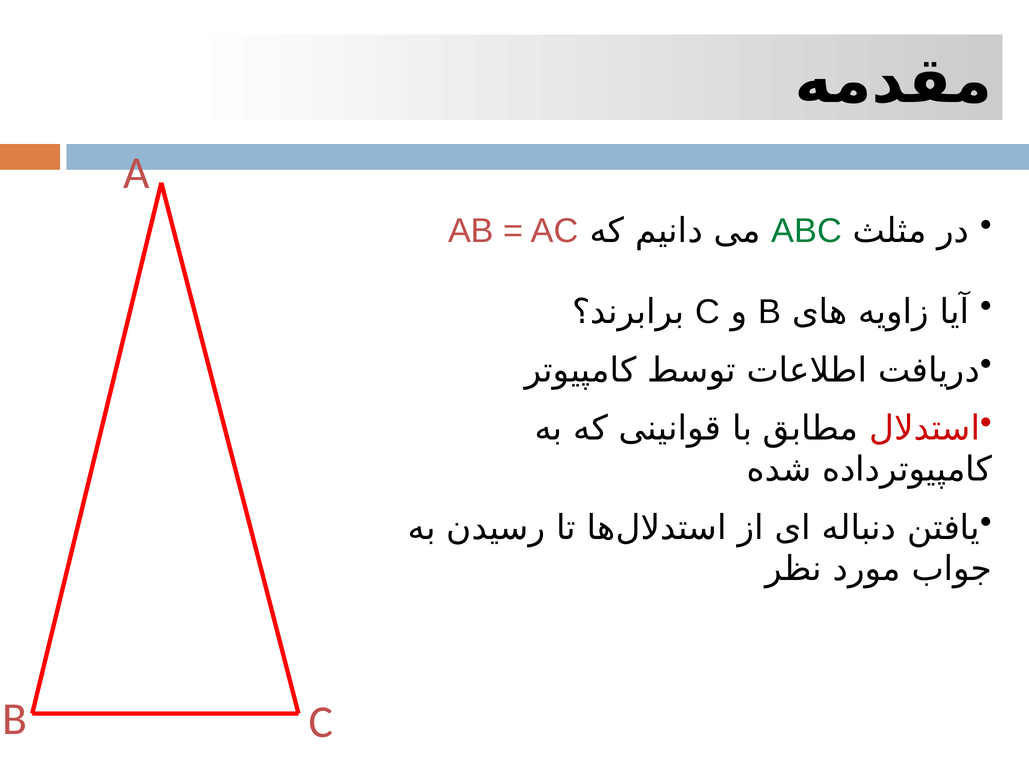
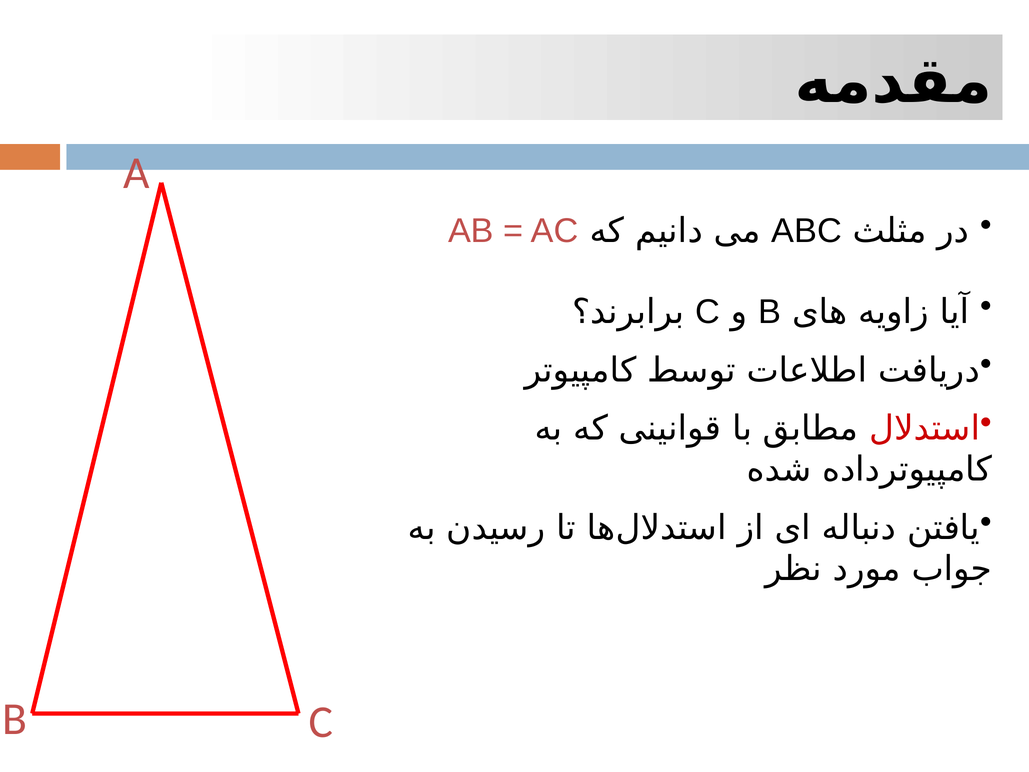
ABC colour: green -> black (807, 231)
